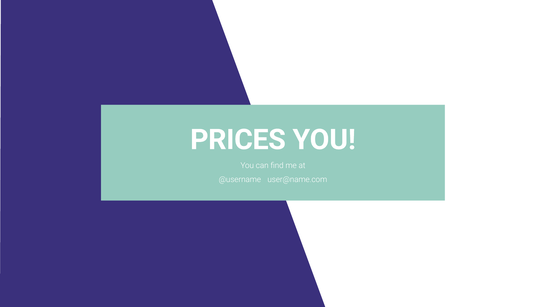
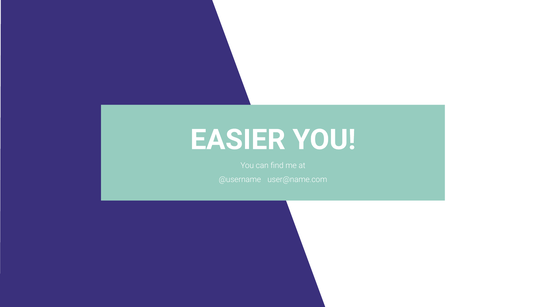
PRICES: PRICES -> EASIER (238, 140)
